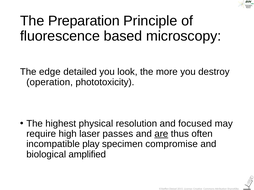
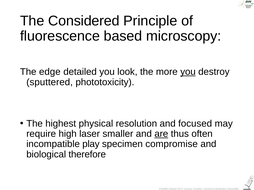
Preparation: Preparation -> Considered (84, 21)
you underline: none -> present (188, 72)
operation: operation -> sputtered (50, 82)
passes: passes -> smaller (118, 134)
amplified: amplified -> therefore (87, 155)
